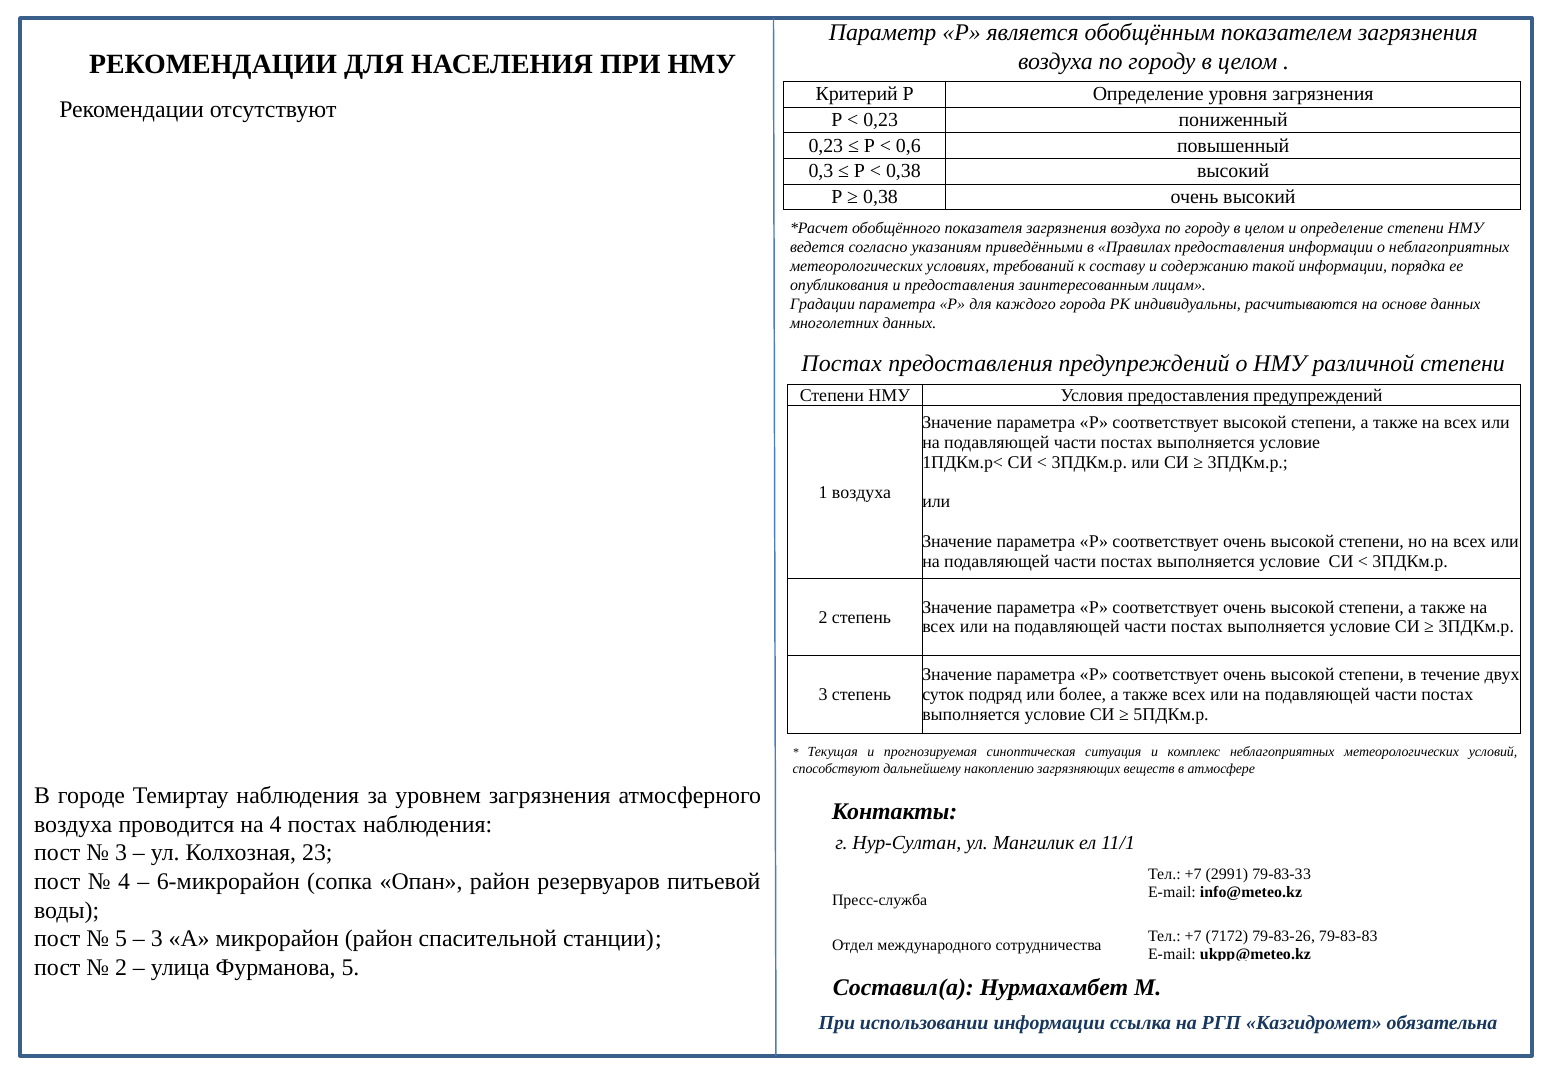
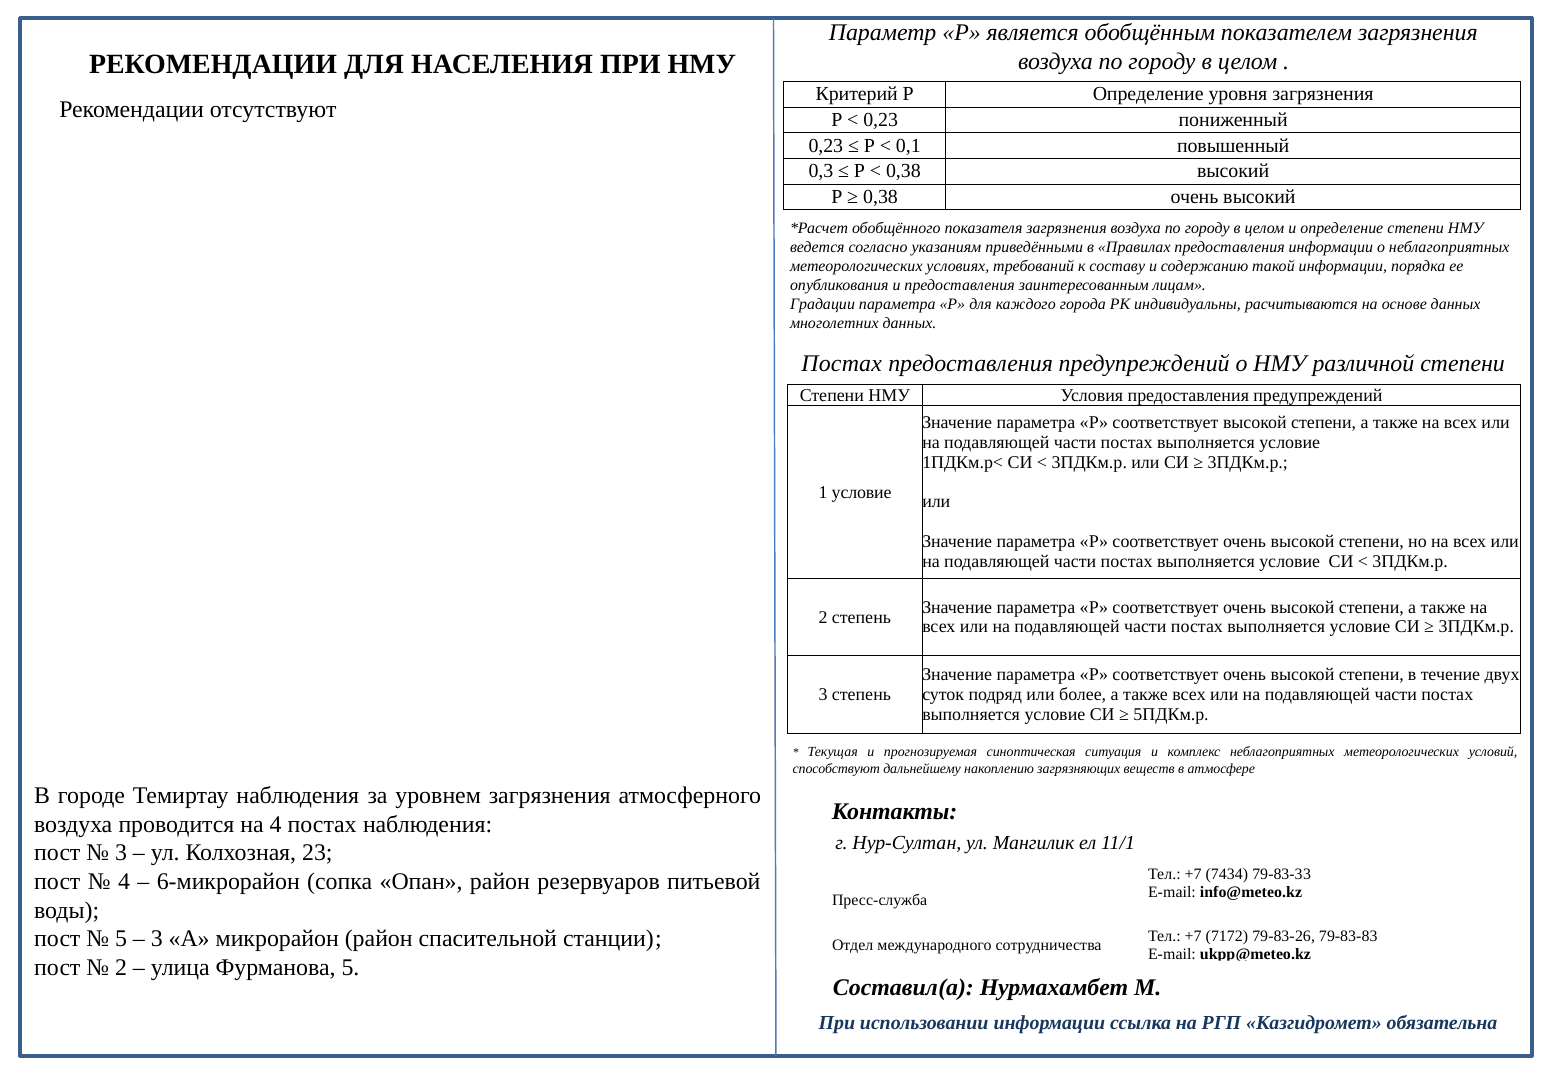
0,6: 0,6 -> 0,1 (908, 146)
1 воздуха: воздуха -> условие (862, 492)
2991: 2991 -> 7434 (1227, 875)
